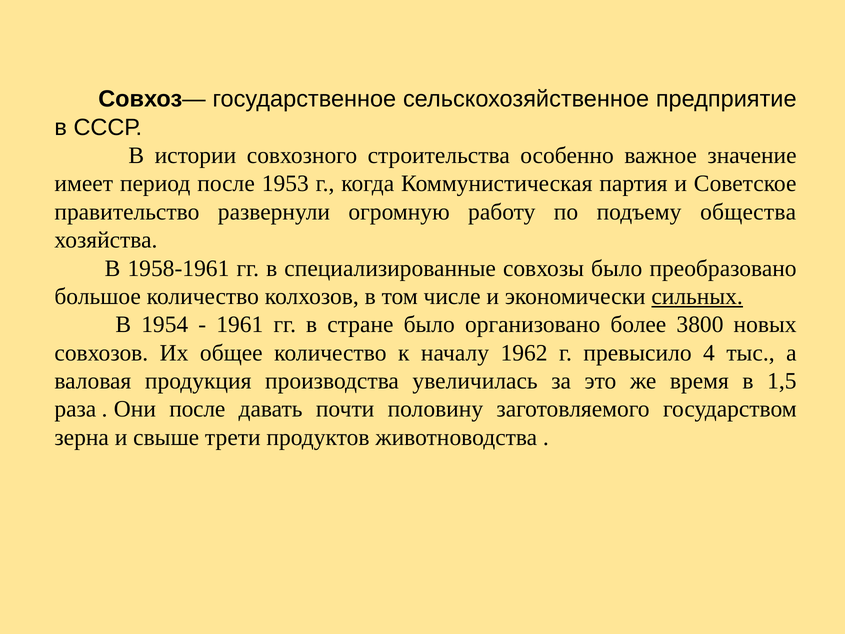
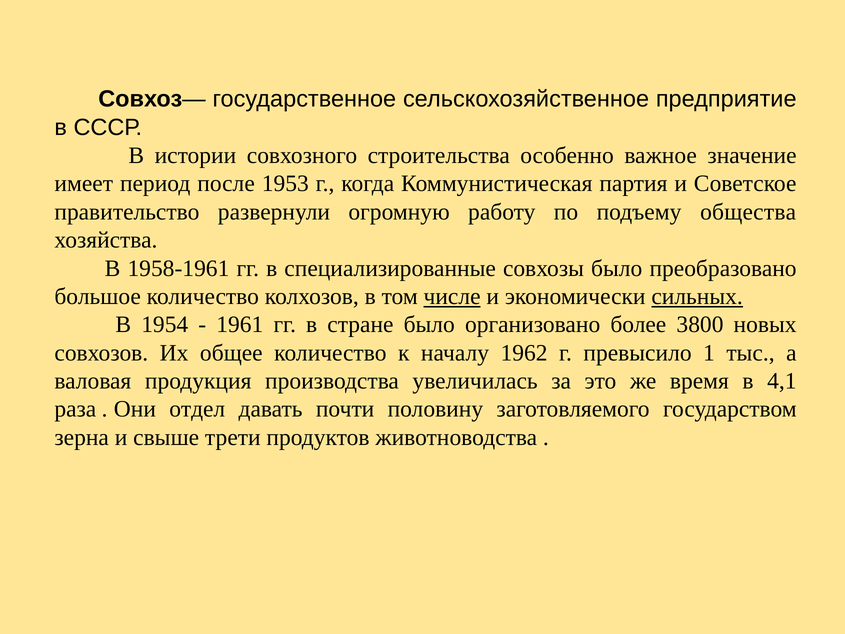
числе underline: none -> present (452, 296)
4: 4 -> 1 (709, 353)
1,5: 1,5 -> 4,1 (782, 381)
Они после: после -> отдел (197, 409)
